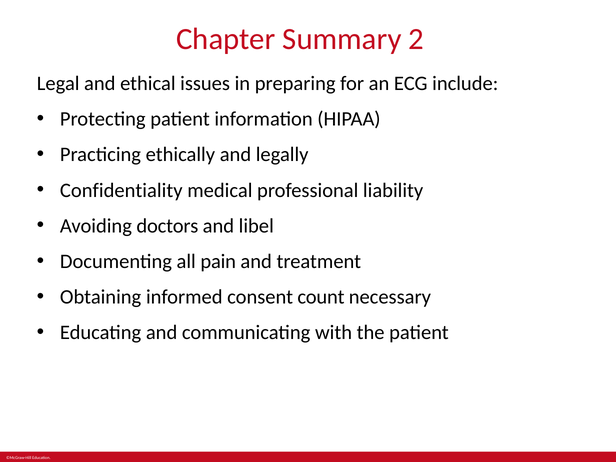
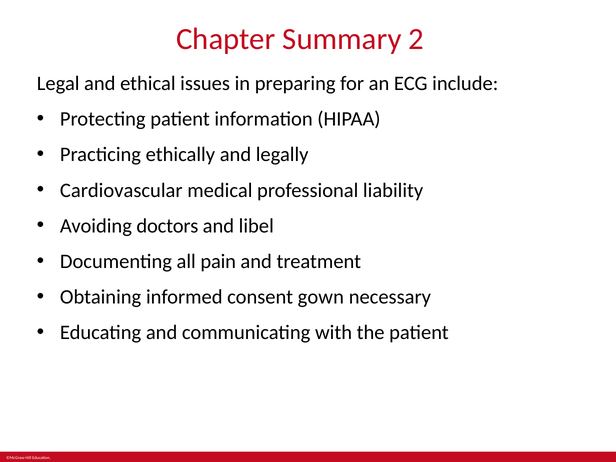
Confidentiality: Confidentiality -> Cardiovascular (121, 190)
count: count -> gown (321, 297)
